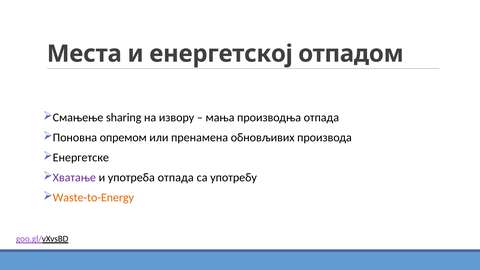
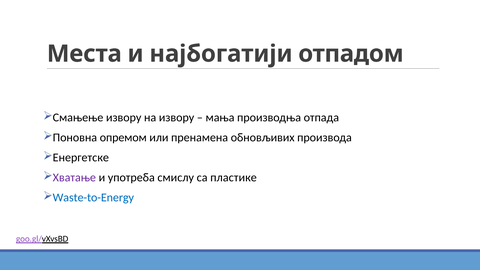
енергетској: енергетској -> најбогатији (221, 54)
Смањење sharing: sharing -> извору (124, 118)
употреба отпада: отпада -> смислу (176, 178)
употребу: употребу -> пластике (234, 178)
Waste-to-Energy colour: orange -> blue (93, 198)
